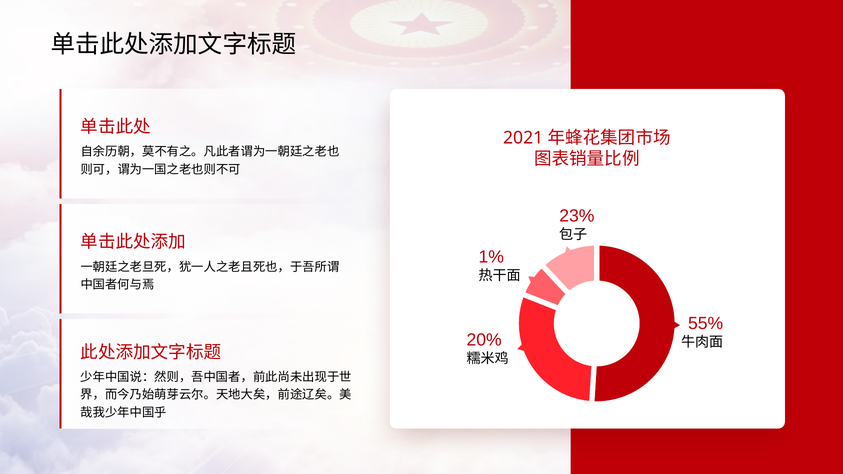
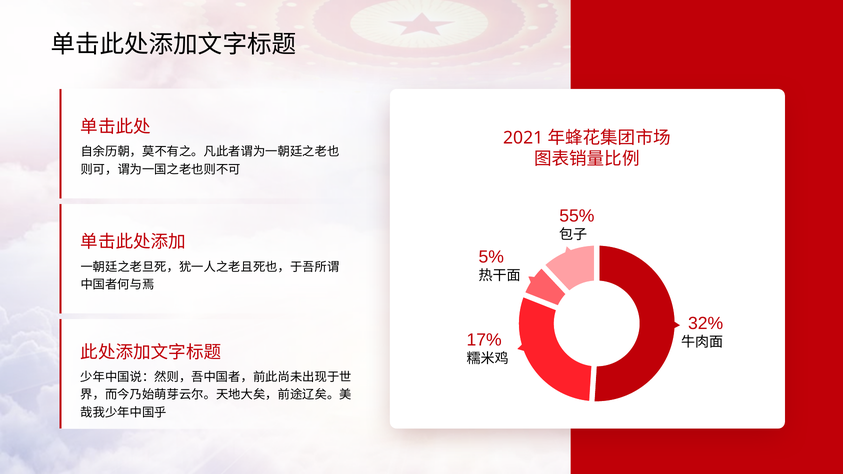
23%: 23% -> 55% (577, 216)
1%: 1% -> 5% (491, 257)
55%: 55% -> 32% (706, 324)
20%: 20% -> 17% (484, 340)
